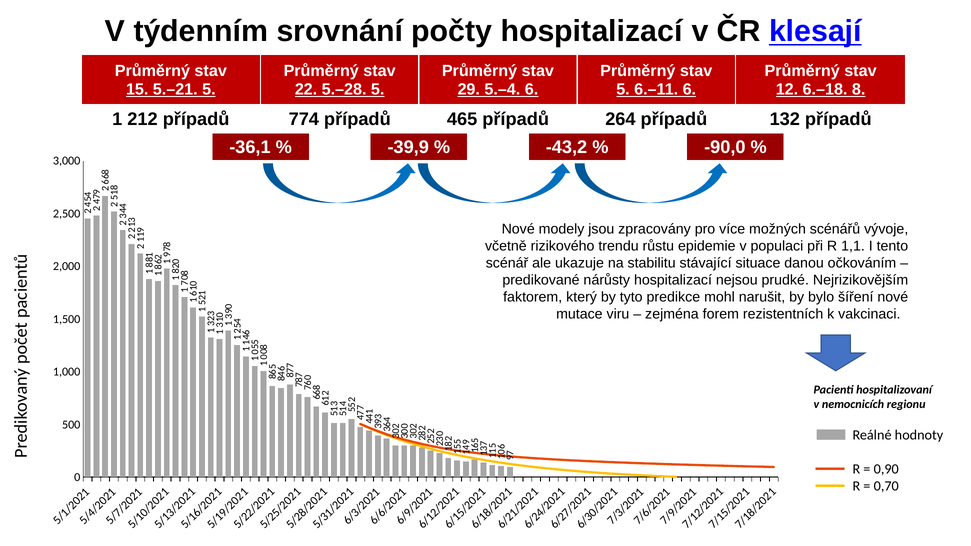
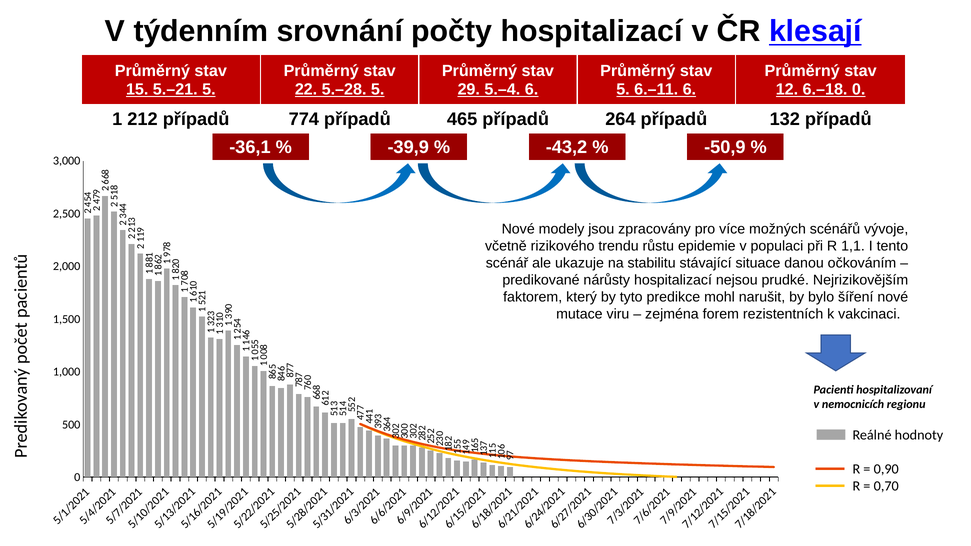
6.–18 8: 8 -> 0 (859, 89)
-90,0: -90,0 -> -50,9 (725, 147)
